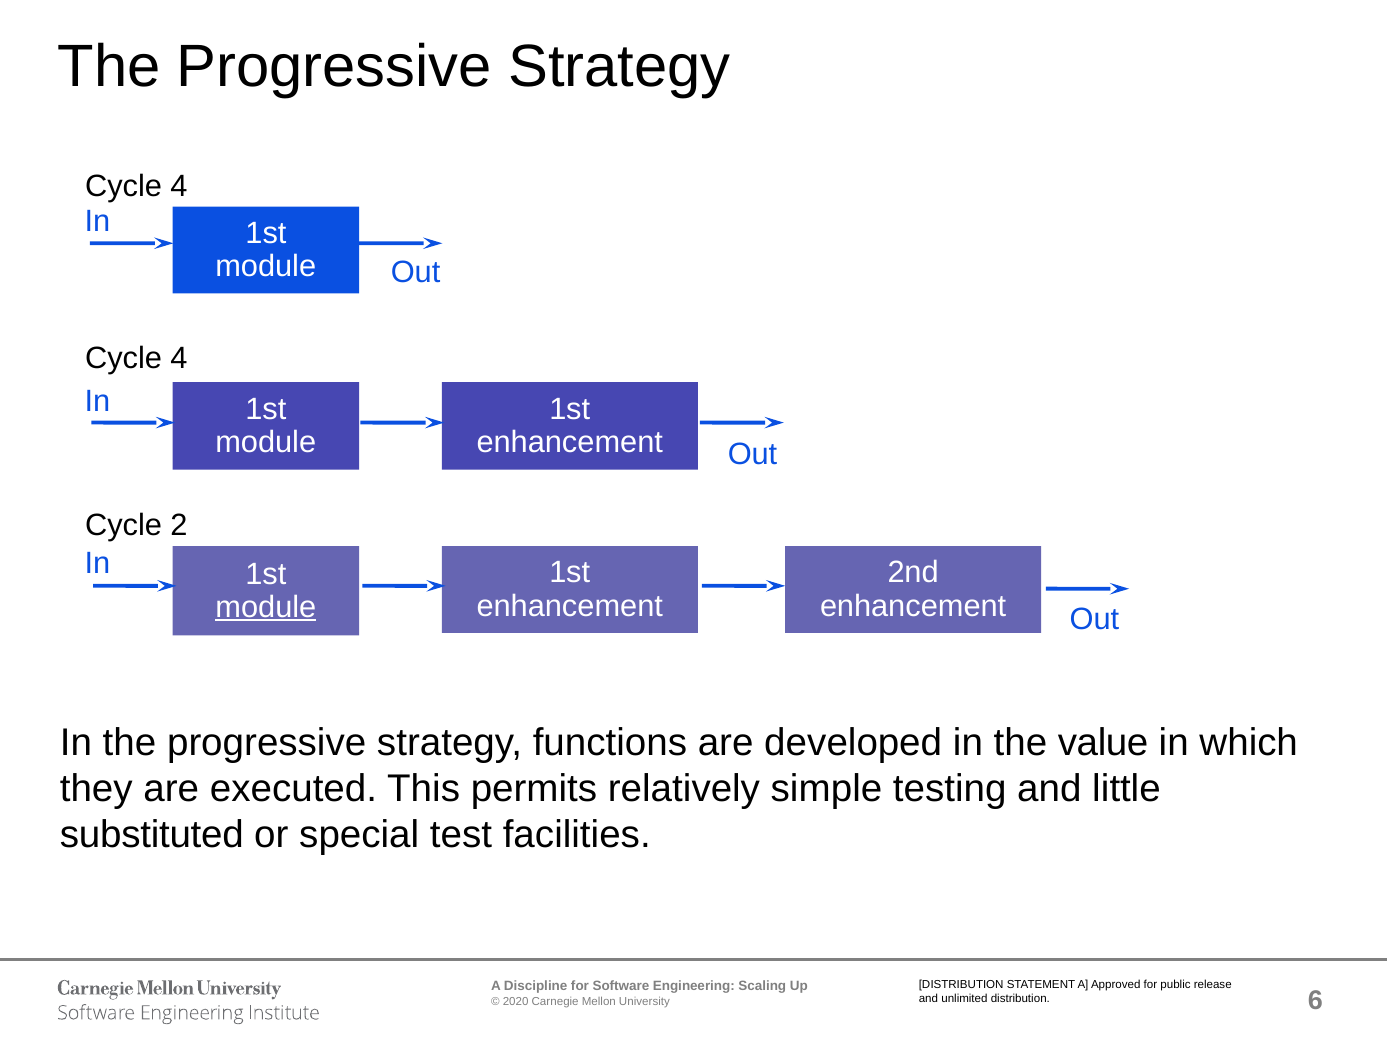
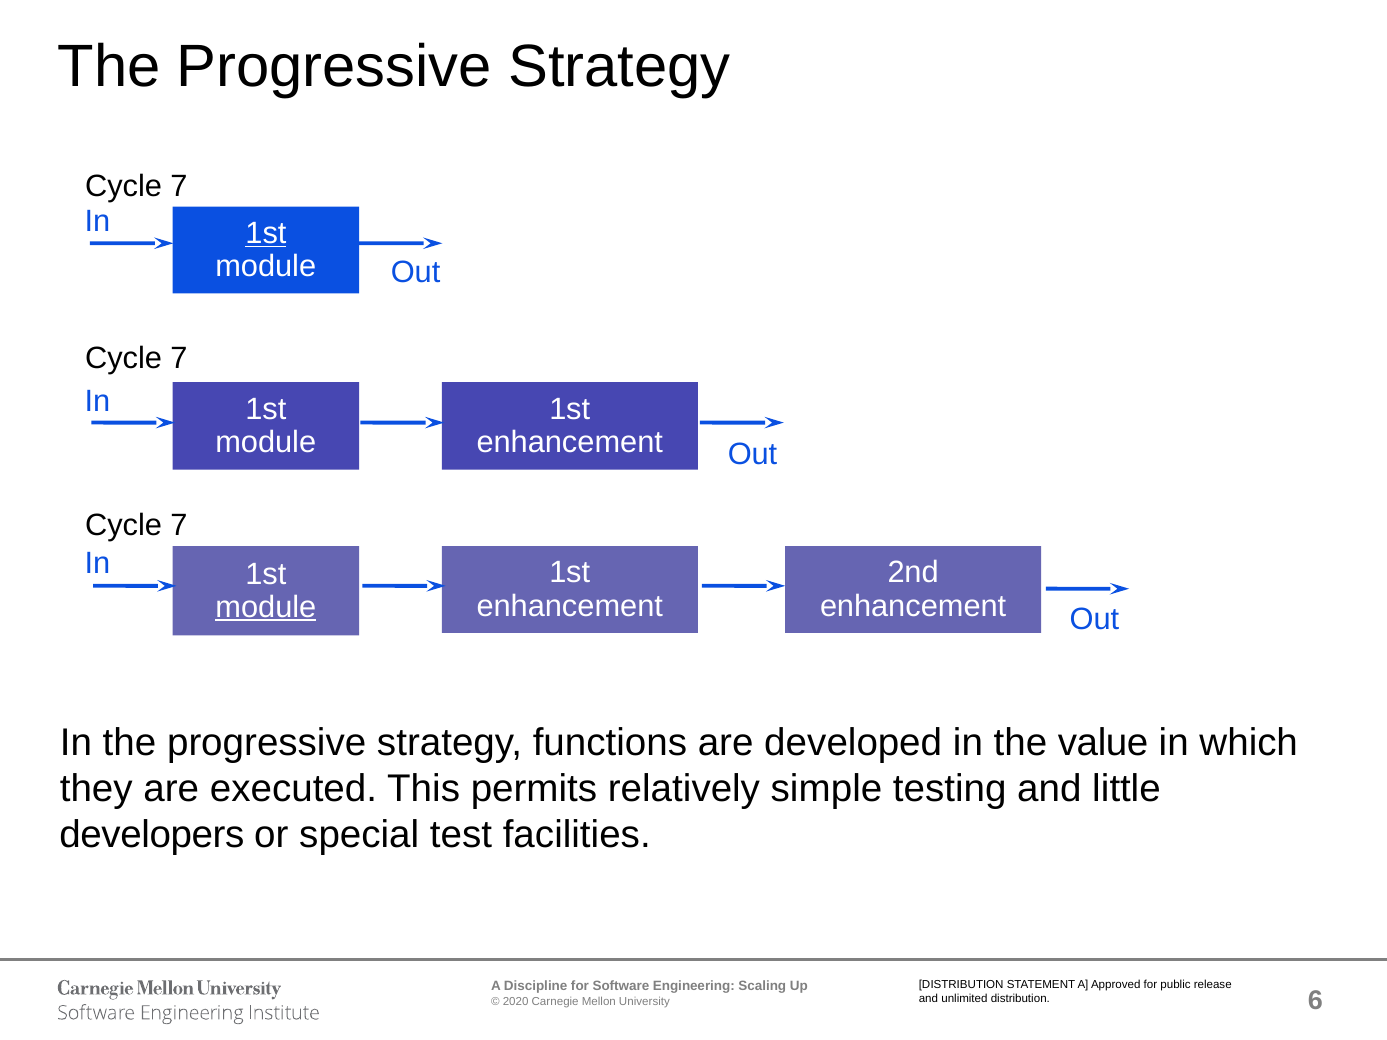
4: 4 -> 7 (179, 186)
1st underline: none -> present (266, 233)
4: 4 -> 7 (179, 358)
2: 2 -> 7 (179, 526)
substituted: substituted -> developers (152, 835)
